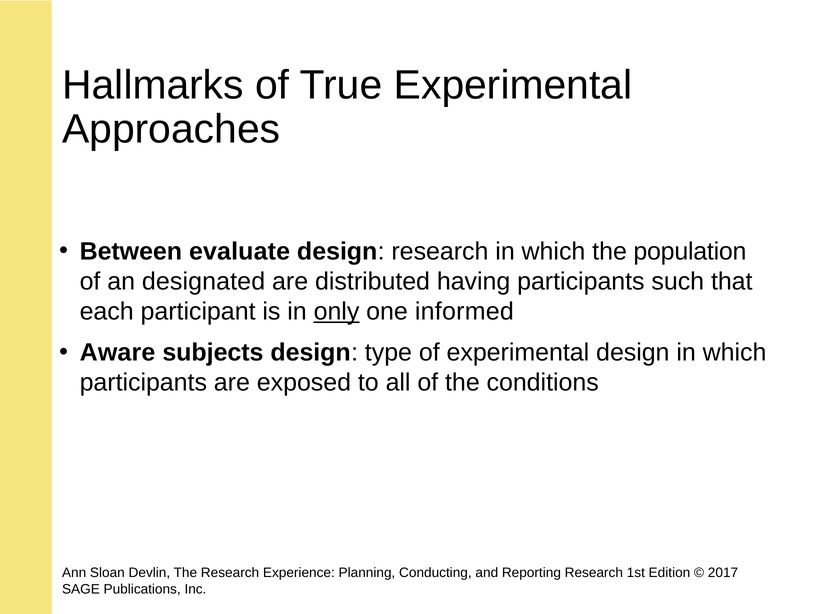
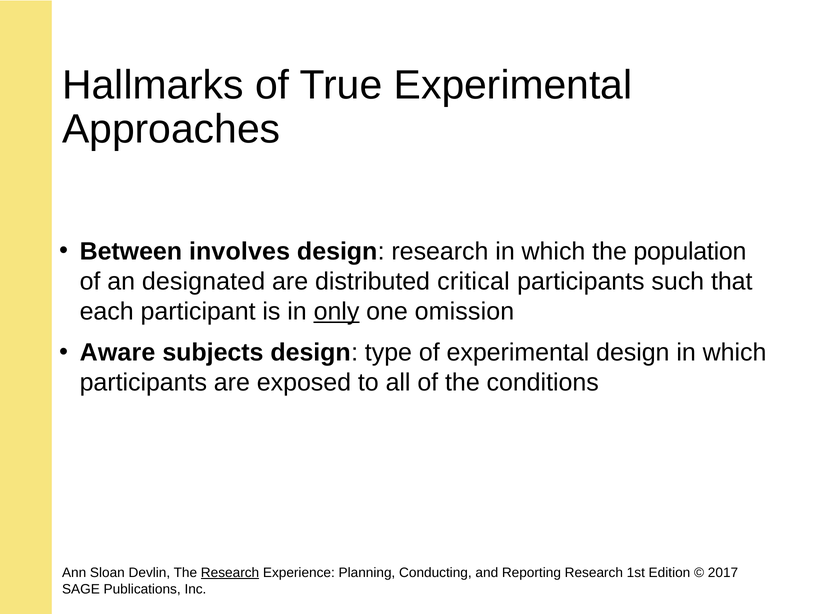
evaluate: evaluate -> involves (240, 251)
having: having -> critical (473, 281)
informed: informed -> omission (464, 311)
Research underline: none -> present (230, 572)
